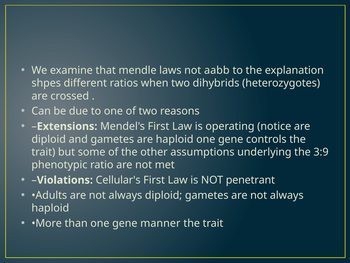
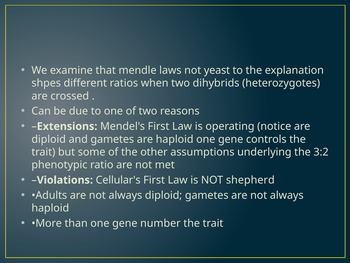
aabb: aabb -> yeast (217, 70)
3:9: 3:9 -> 3:2 (321, 152)
penetrant: penetrant -> shepherd (250, 180)
manner: manner -> number (160, 223)
